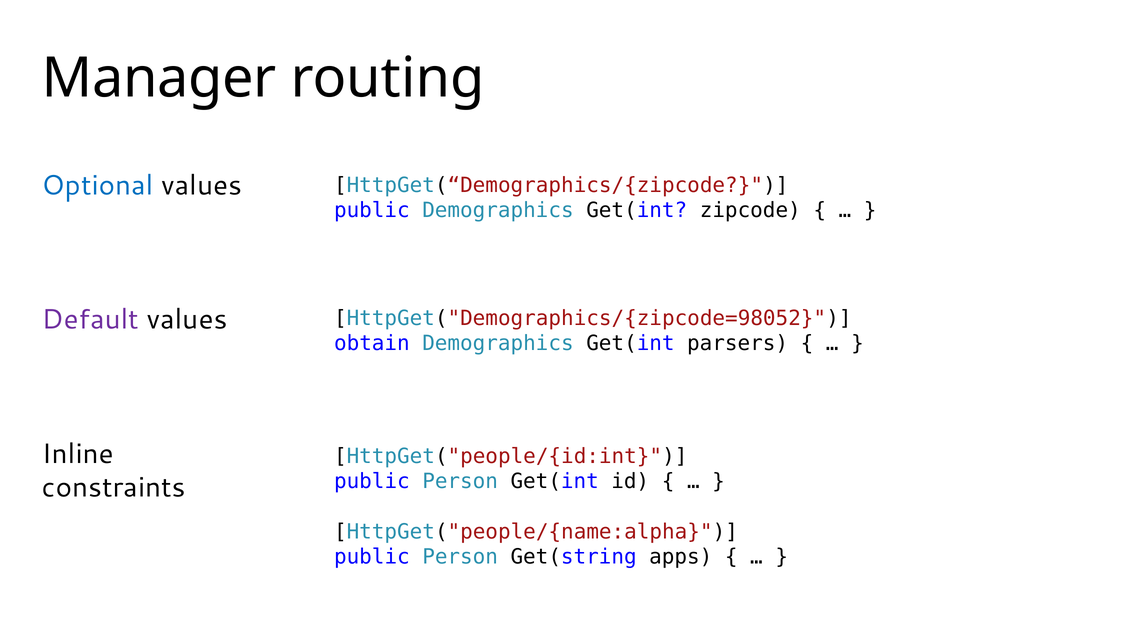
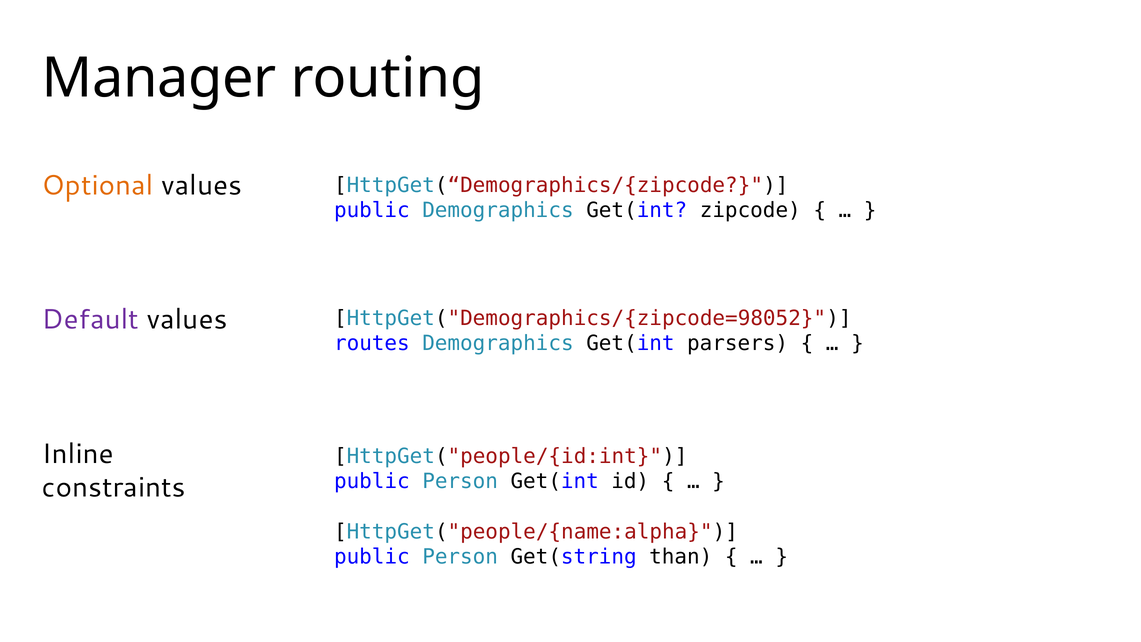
Optional colour: blue -> orange (98, 185)
obtain: obtain -> routes (372, 343)
apps: apps -> than (681, 557)
